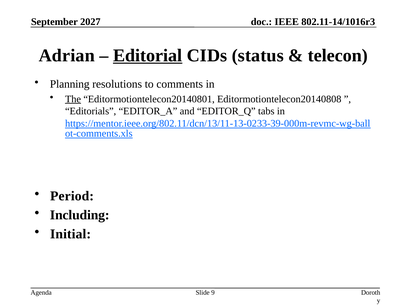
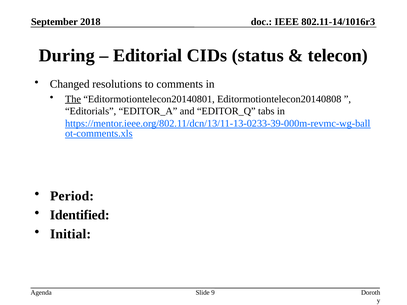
2027: 2027 -> 2018 (90, 22)
Adrian: Adrian -> During (67, 56)
Editorial underline: present -> none (148, 56)
Planning: Planning -> Changed (70, 84)
Including: Including -> Identified (80, 215)
